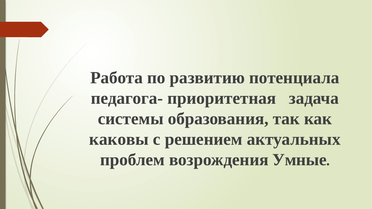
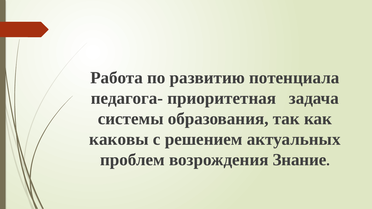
Умные: Умные -> Знание (300, 160)
